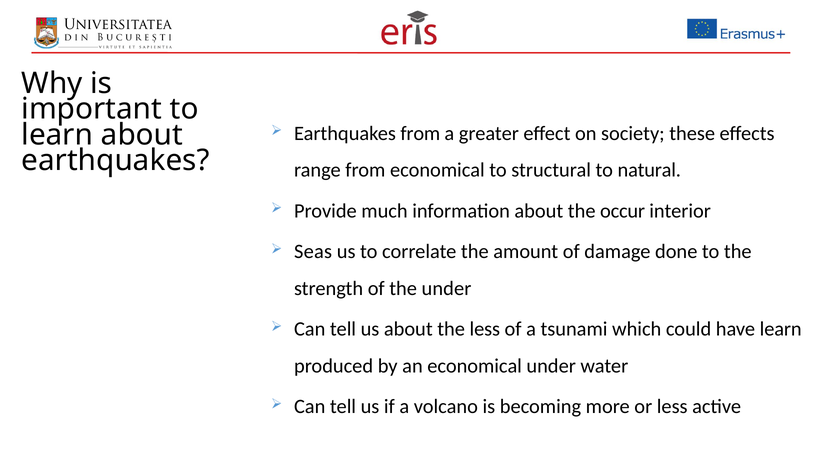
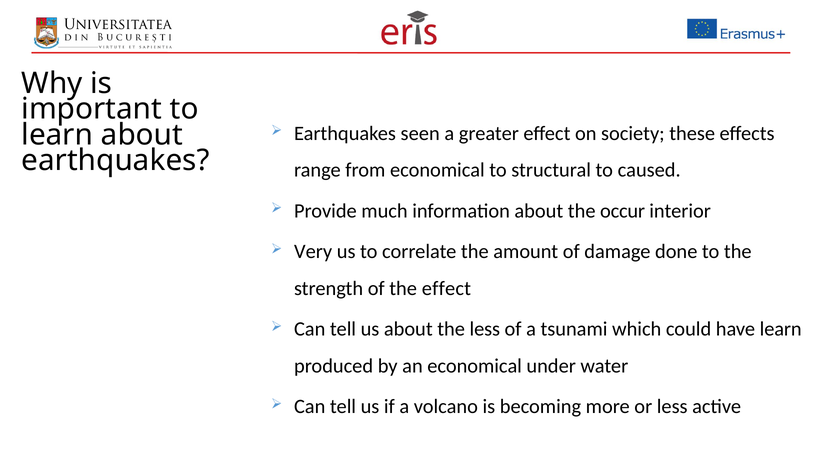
Earthquakes from: from -> seen (420, 133)
natural: natural -> caused (649, 170)
Seas: Seas -> Very (313, 252)
the under: under -> effect (446, 288)
